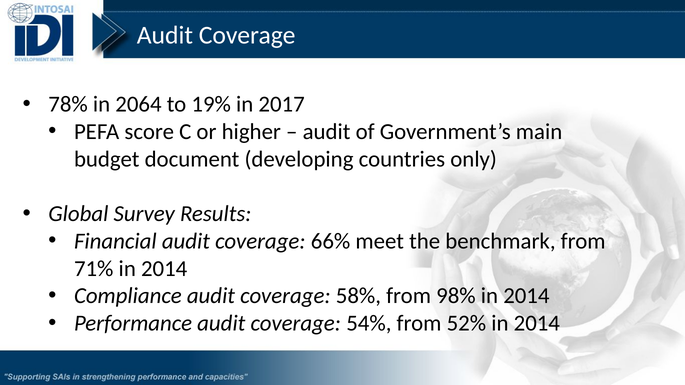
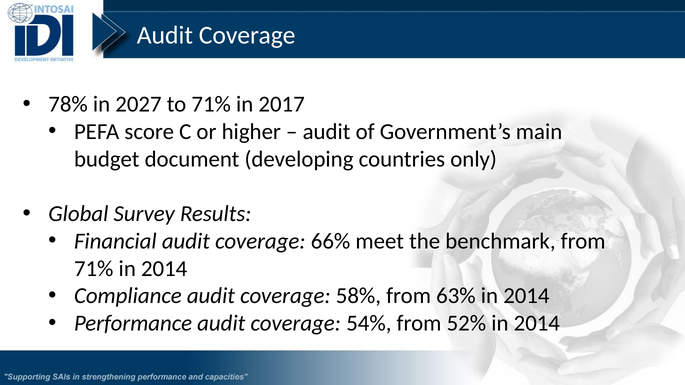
2064: 2064 -> 2027 (138, 104)
to 19%: 19% -> 71% (211, 104)
98%: 98% -> 63% (456, 296)
